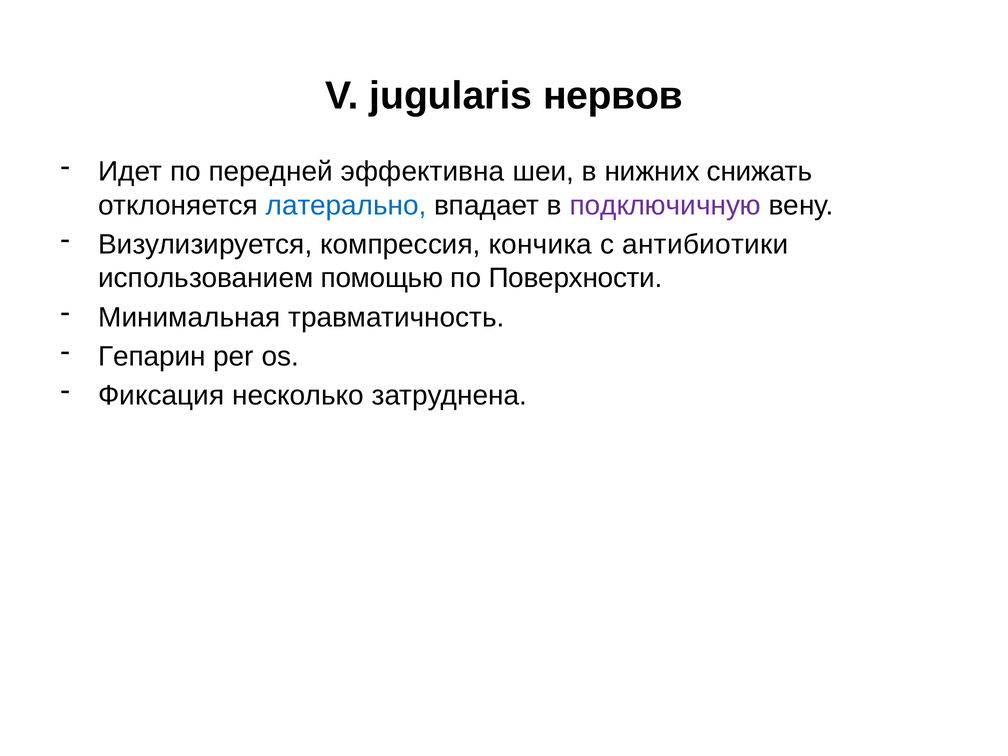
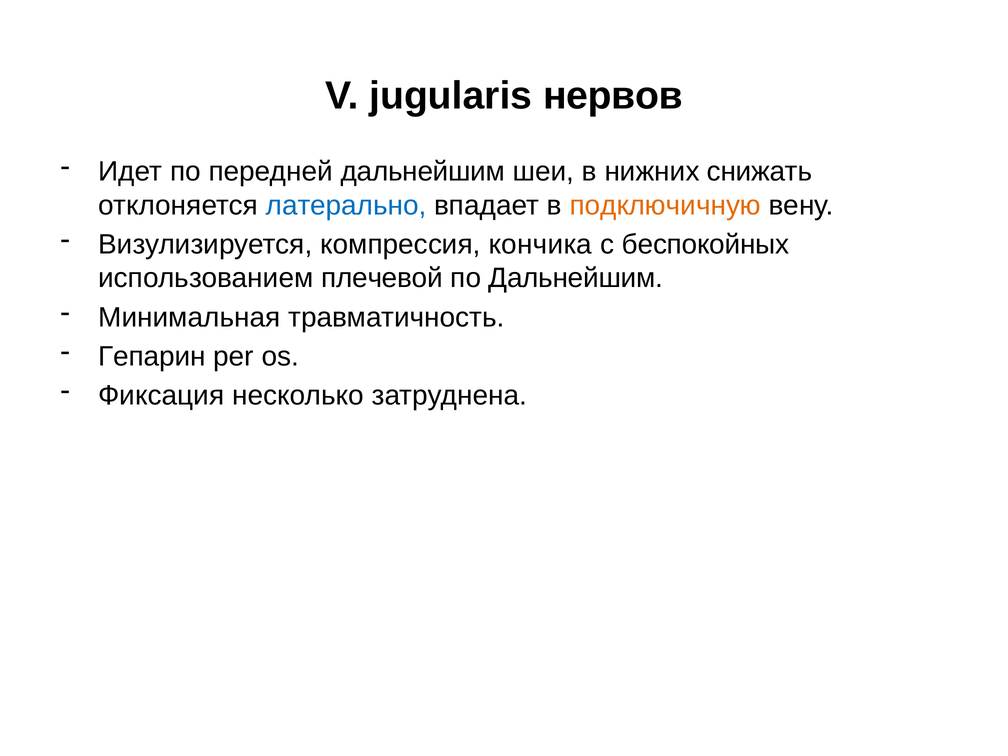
передней эффективна: эффективна -> дальнейшим (423, 172)
подключичную colour: purple -> orange (665, 205)
антибиотики: антибиотики -> беспокойных (706, 244)
помощью: помощью -> плечевой (382, 278)
по Поверхности: Поверхности -> Дальнейшим (576, 278)
